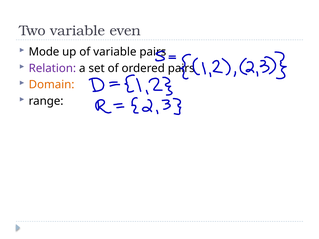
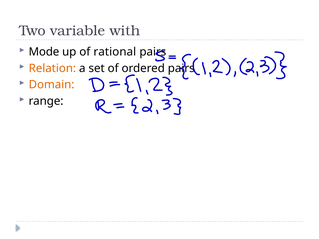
even: even -> with (125, 31)
of variable: variable -> rational (115, 52)
Relation colour: purple -> orange (52, 68)
